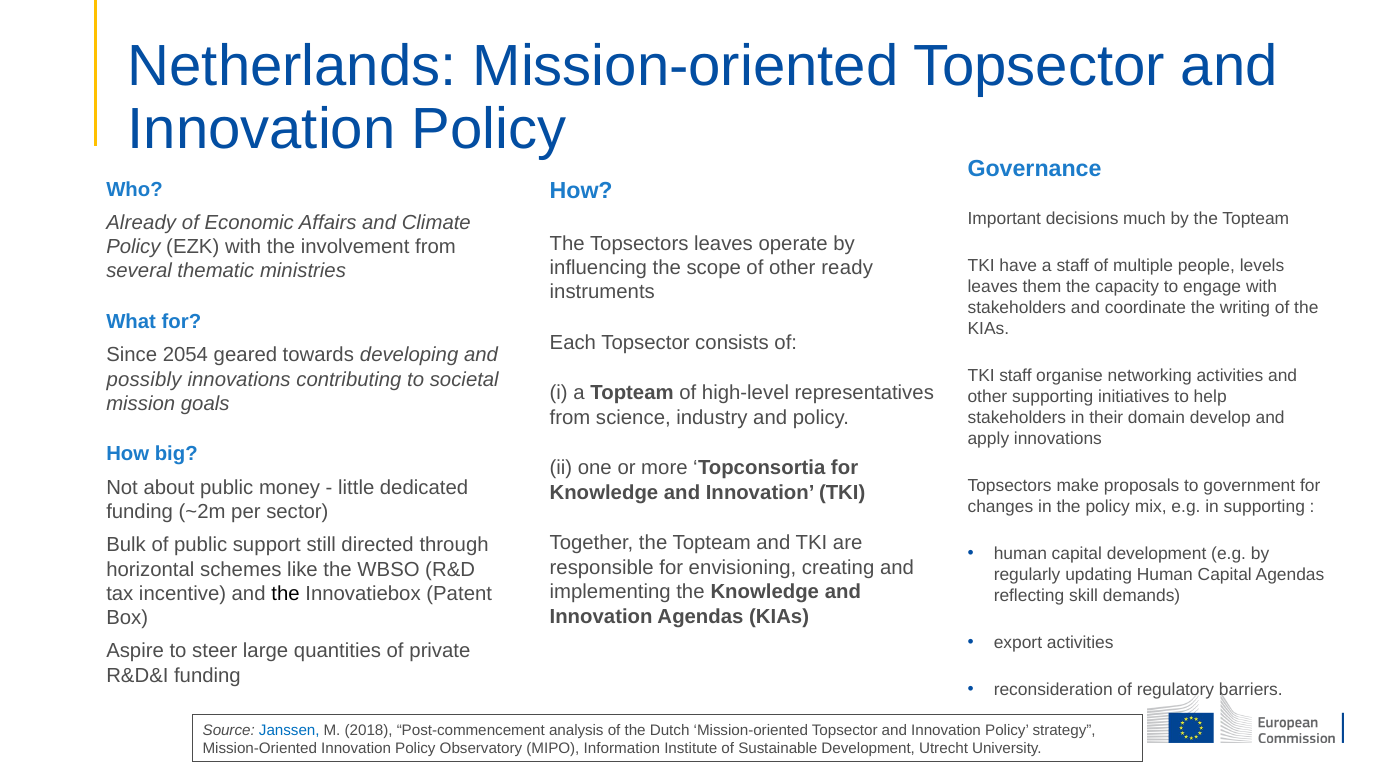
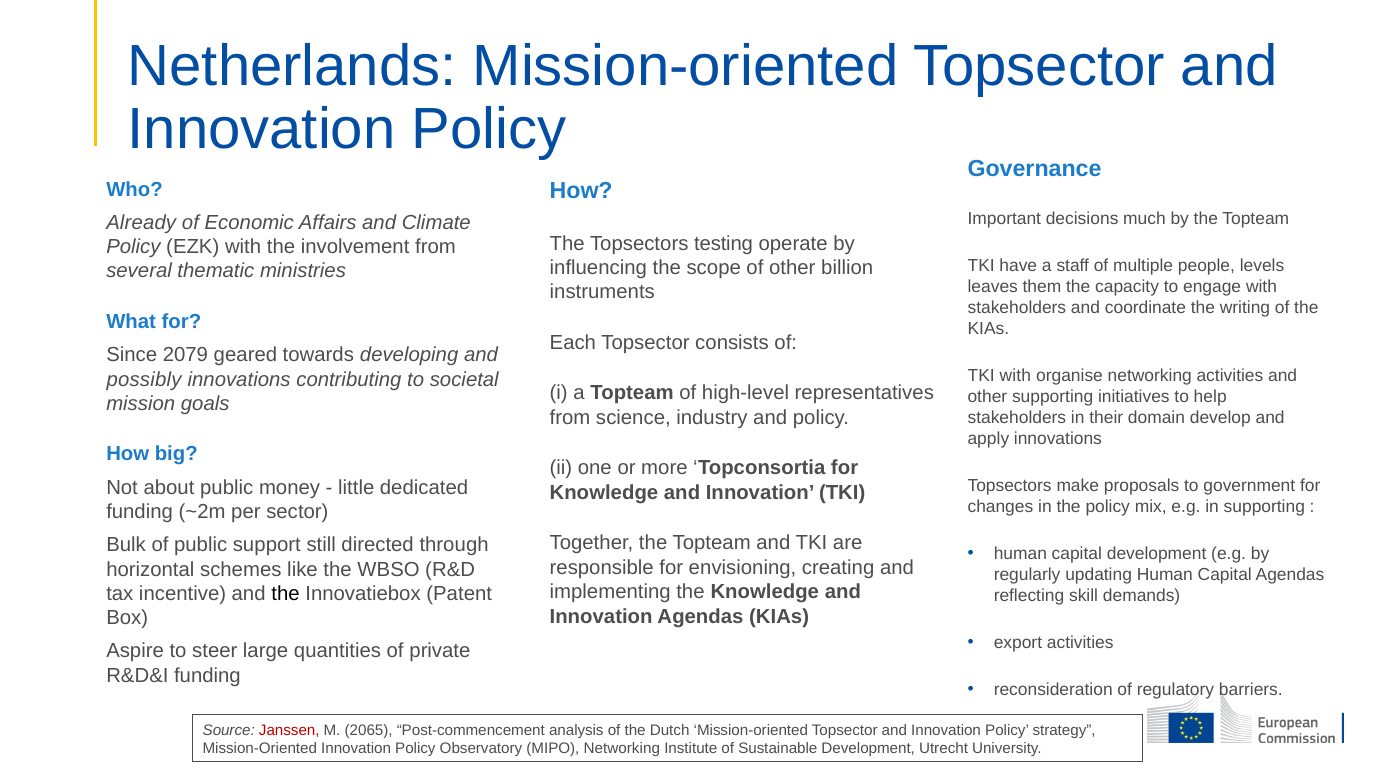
Topsectors leaves: leaves -> testing (724, 243)
ready: ready -> billion (847, 268)
2054: 2054 -> 2079 (185, 355)
TKI staff: staff -> with (1015, 376)
Janssen colour: blue -> red (289, 730)
2018: 2018 -> 2065 (369, 730)
MIPO Information: Information -> Networking (622, 749)
